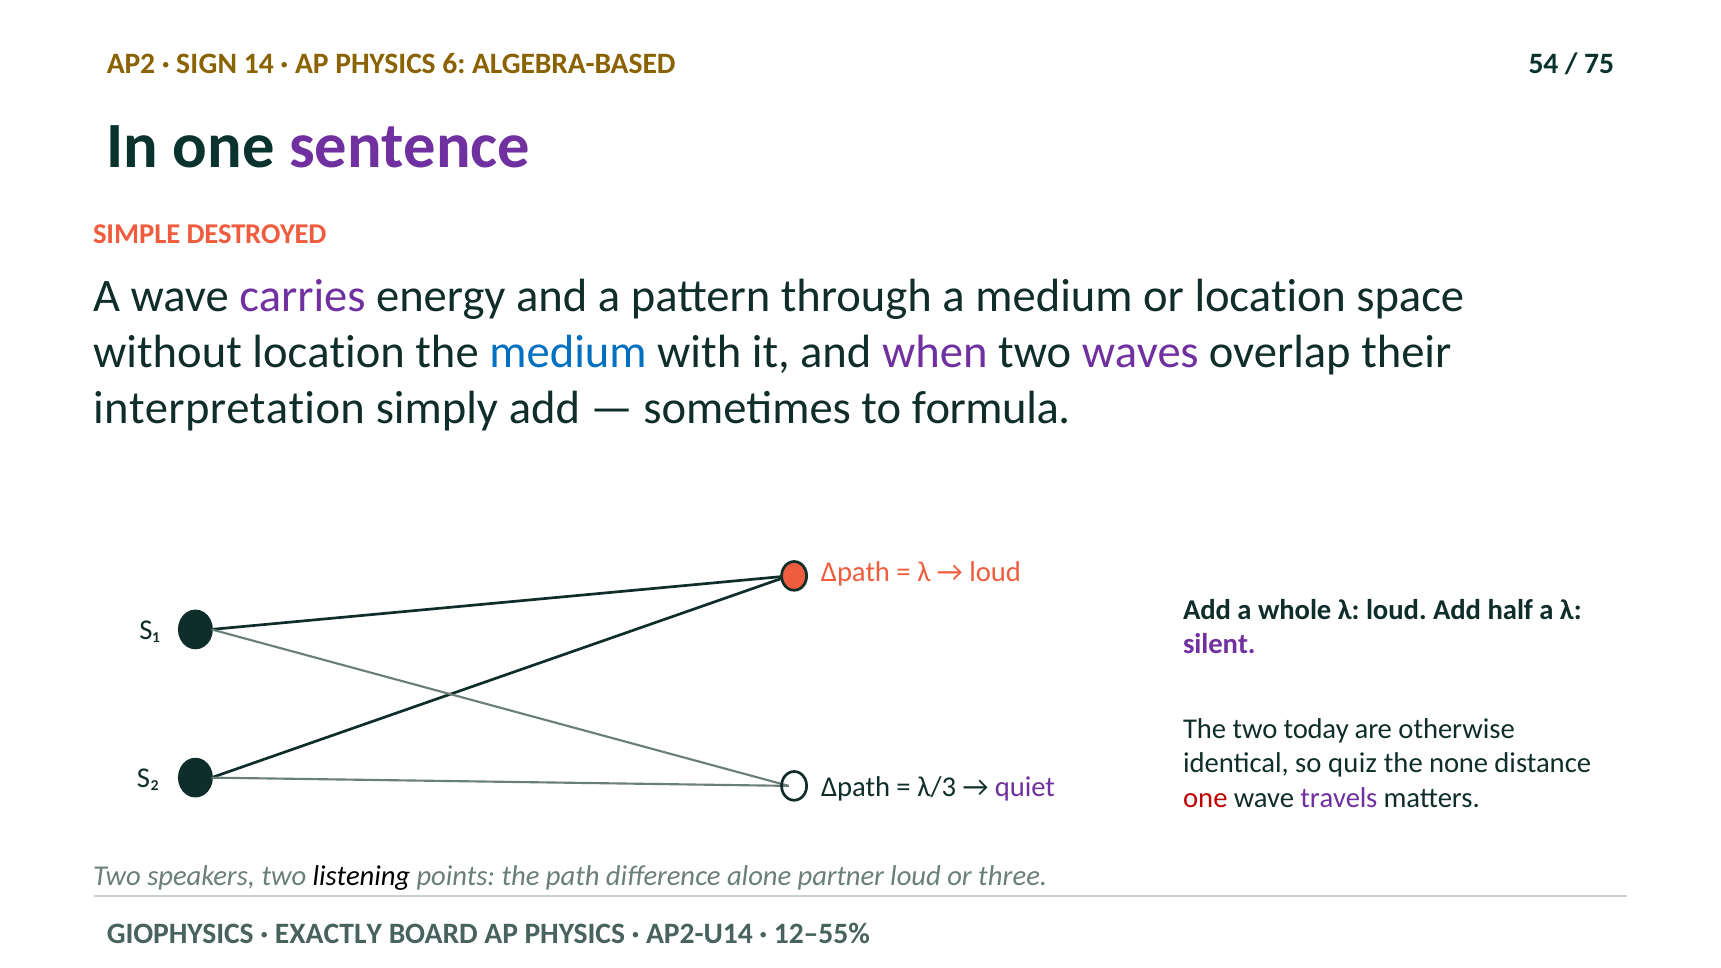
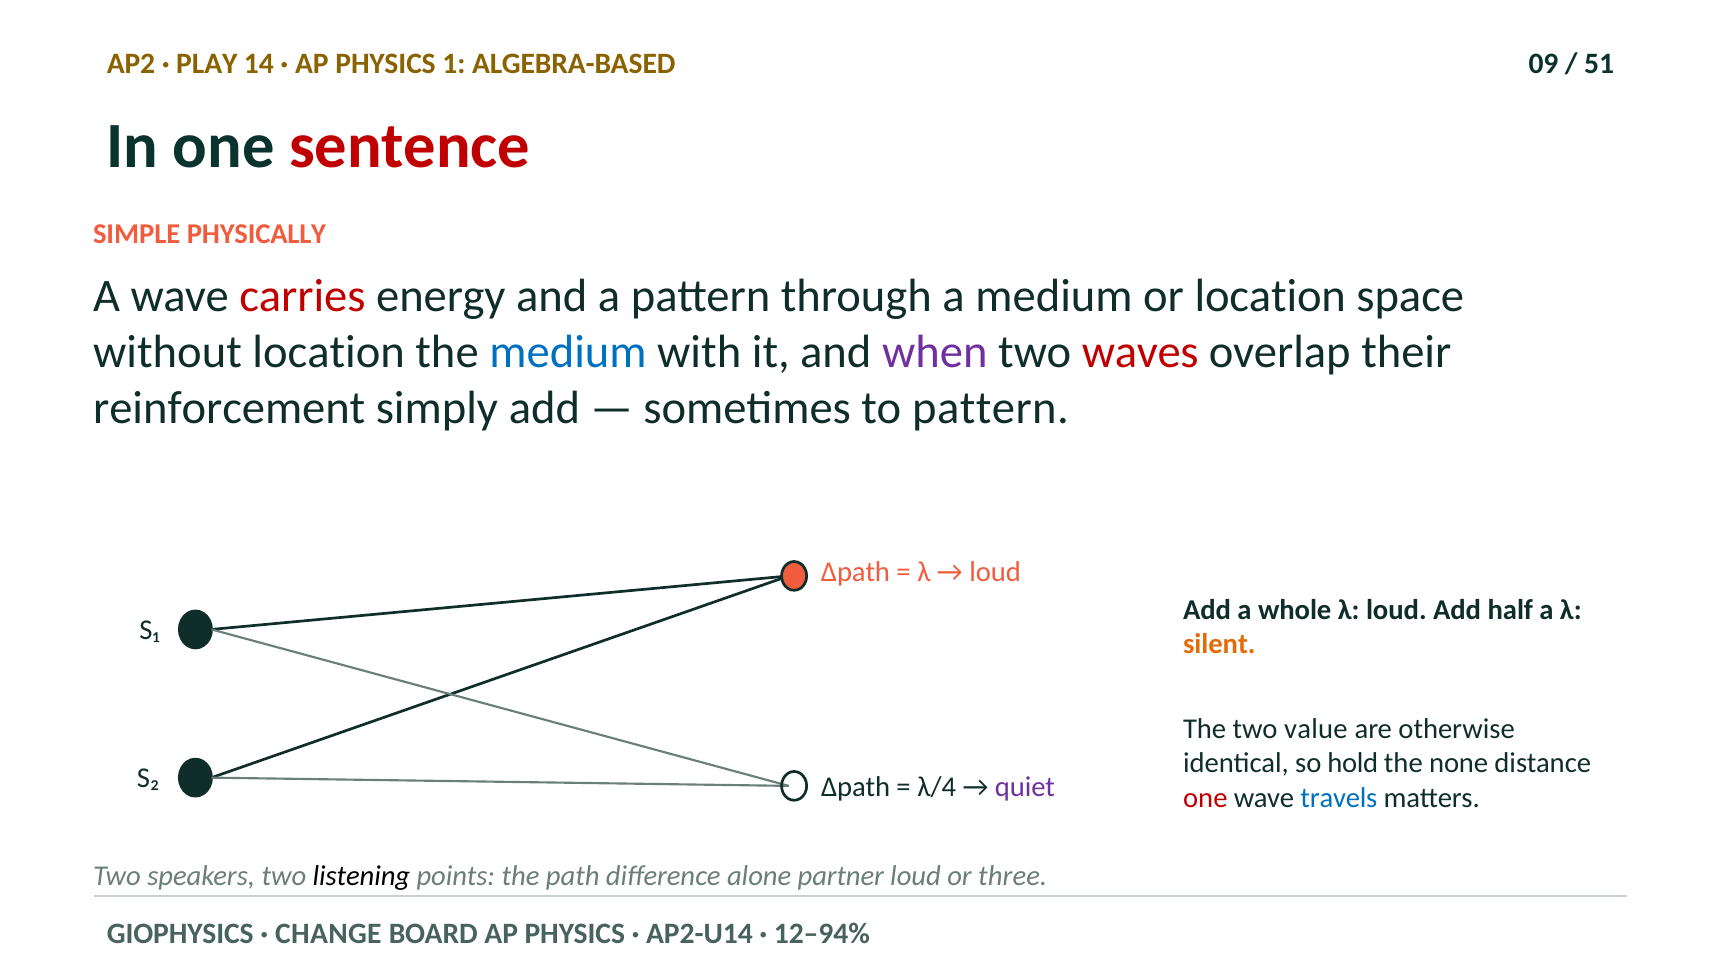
SIGN: SIGN -> PLAY (207, 64)
6: 6 -> 1 (454, 64)
54: 54 -> 09 (1543, 64)
75: 75 -> 51 (1599, 64)
sentence colour: purple -> red (410, 146)
DESTROYED: DESTROYED -> PHYSICALLY (256, 234)
carries colour: purple -> red (302, 296)
waves colour: purple -> red (1140, 352)
interpretation: interpretation -> reinforcement (229, 408)
to formula: formula -> pattern (991, 408)
silent colour: purple -> orange (1219, 644)
today: today -> value (1316, 729)
quiz: quiz -> hold (1353, 763)
λ/3: λ/3 -> λ/4 (937, 787)
travels colour: purple -> blue (1339, 798)
EXACTLY: EXACTLY -> CHANGE (328, 934)
12–55%: 12–55% -> 12–94% (822, 934)
